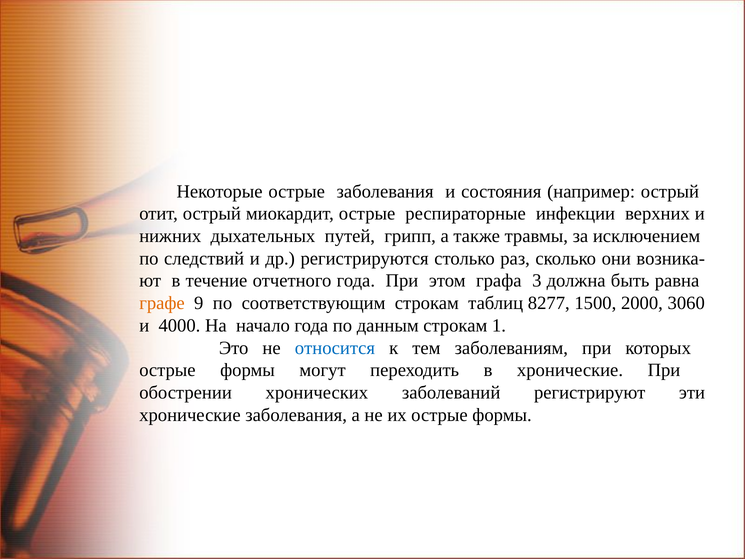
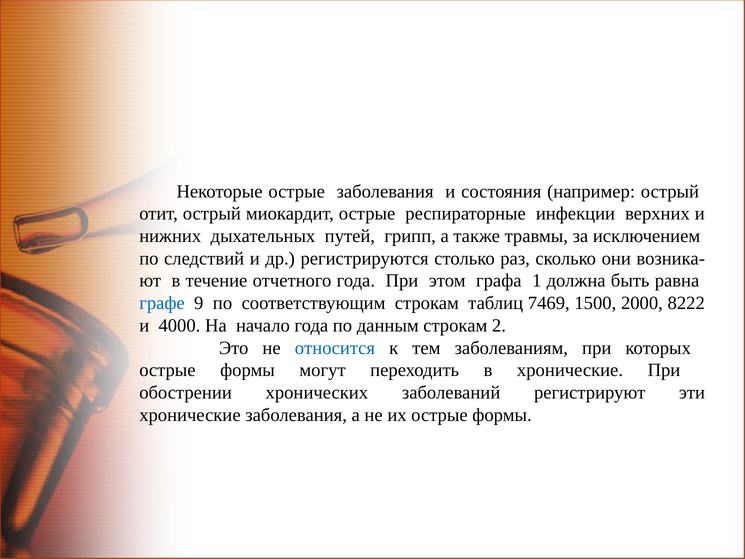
3: 3 -> 1 (537, 281)
графе colour: orange -> blue (162, 303)
8277: 8277 -> 7469 (549, 303)
3060: 3060 -> 8222 (686, 303)
1: 1 -> 2 (499, 325)
